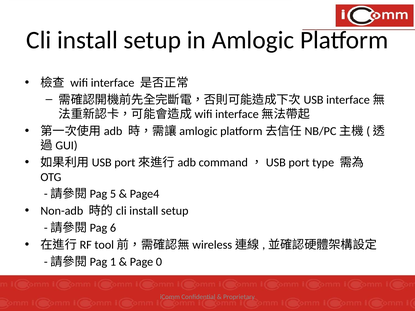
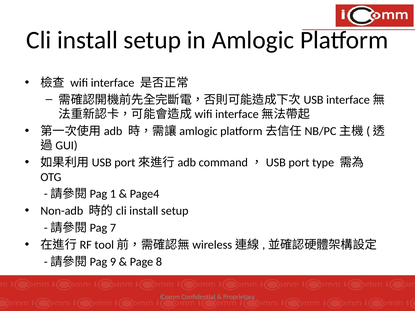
5: 5 -> 1 (113, 194)
6: 6 -> 7 (113, 228)
1: 1 -> 9 (113, 262)
0: 0 -> 8 (159, 262)
